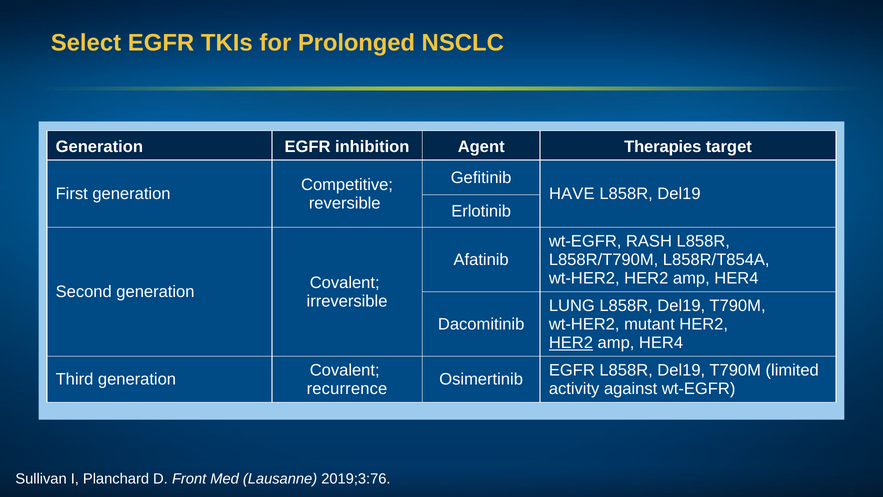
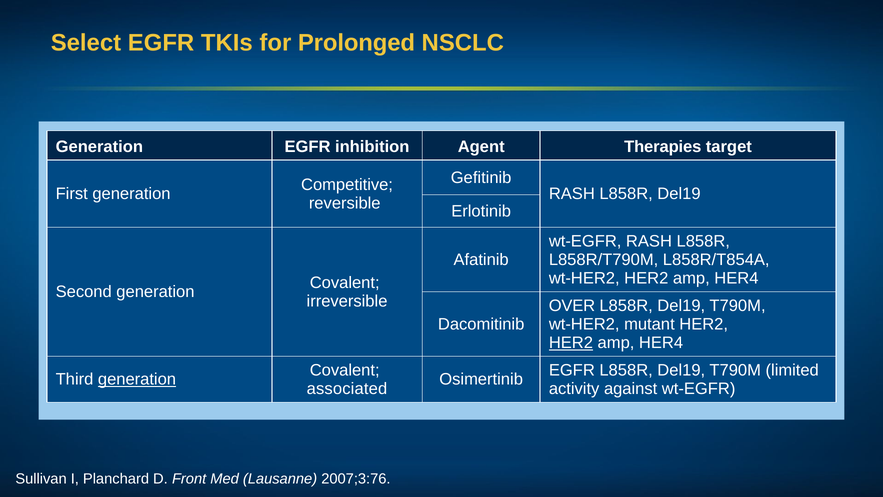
HAVE: HAVE -> RASH (572, 194)
LUNG: LUNG -> OVER (572, 306)
generation underline: none -> present (137, 379)
recurrence: recurrence -> associated (347, 388)
2019;3:76: 2019;3:76 -> 2007;3:76 (356, 478)
